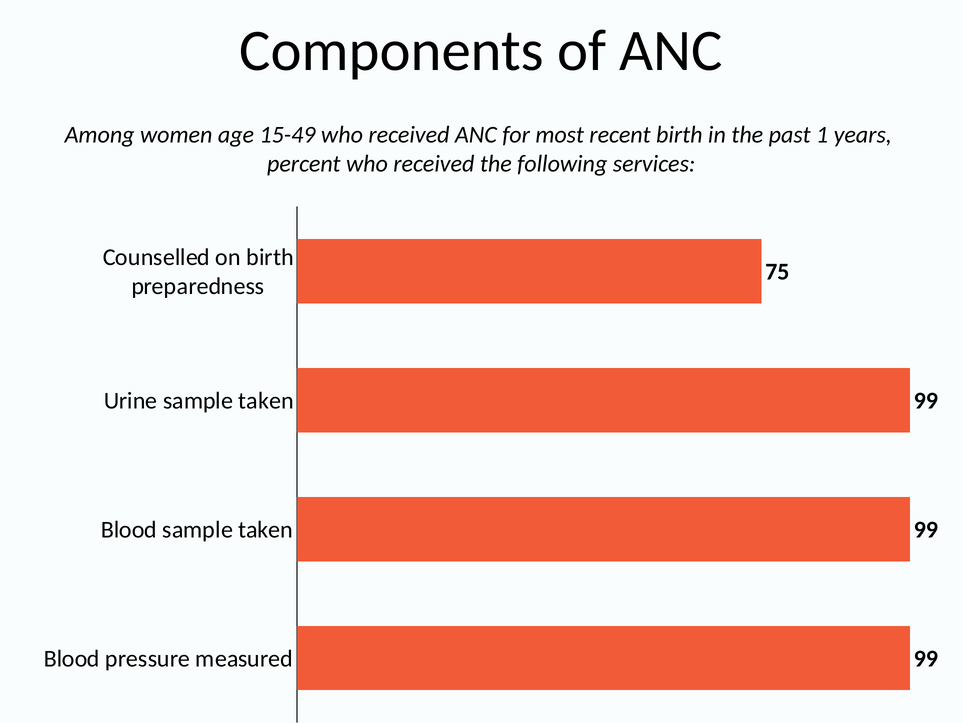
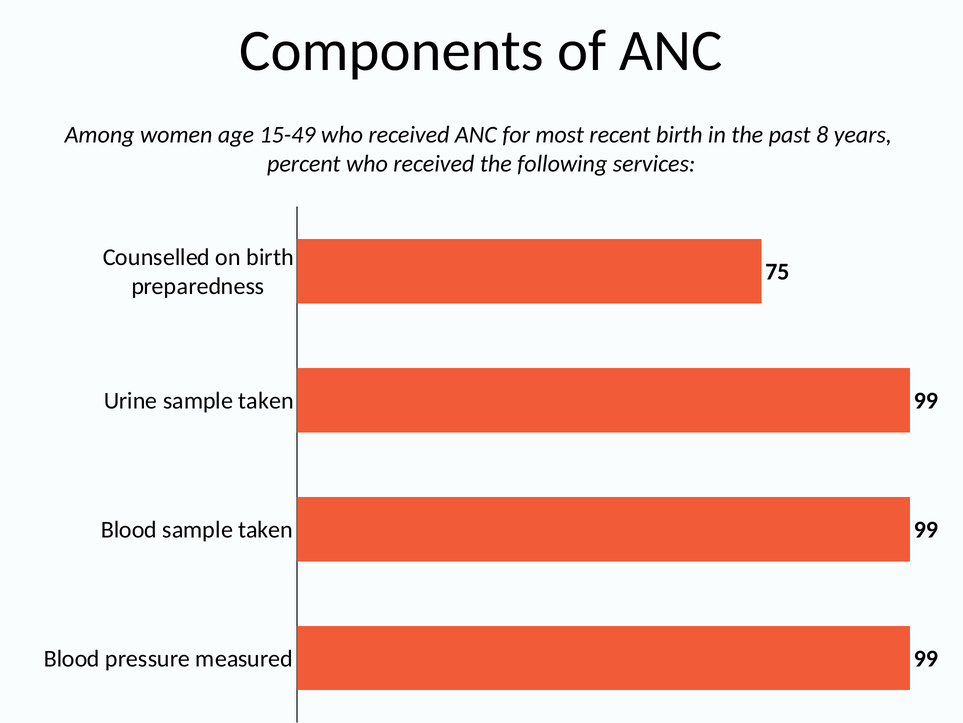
1: 1 -> 8 (822, 135)
